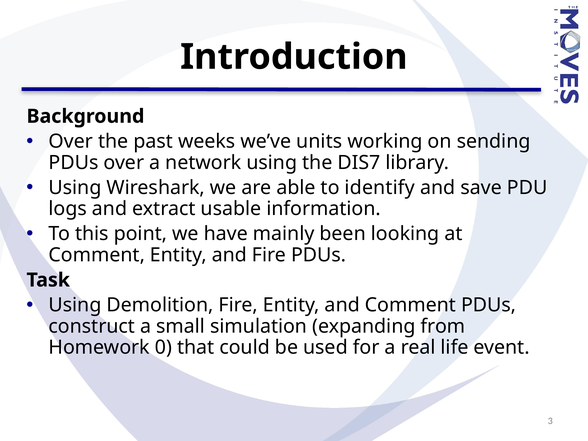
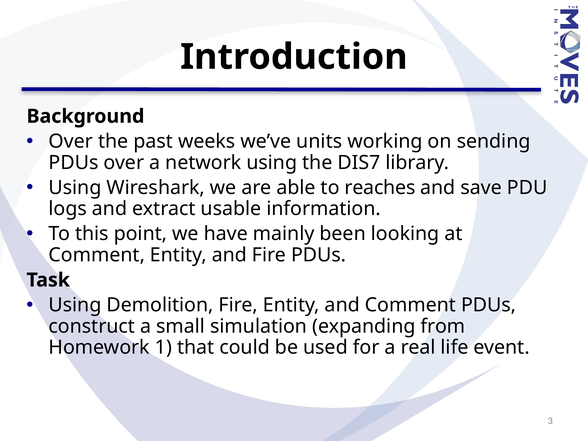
identify: identify -> reaches (380, 188)
0: 0 -> 1 (163, 347)
